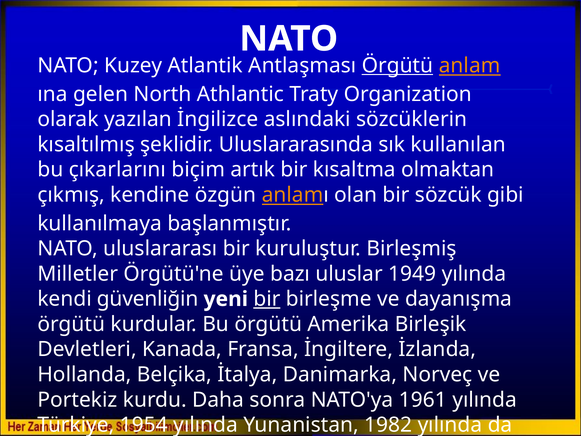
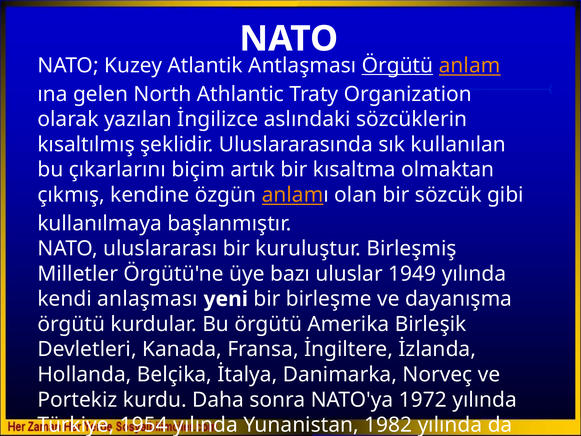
güvenliğin: güvenliğin -> anlaşması (147, 299)
bir underline: present -> none (267, 299)
1961: 1961 -> 1972 (423, 400)
